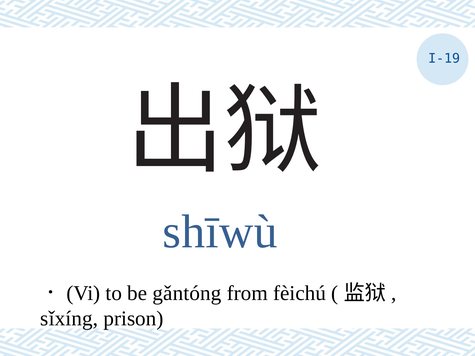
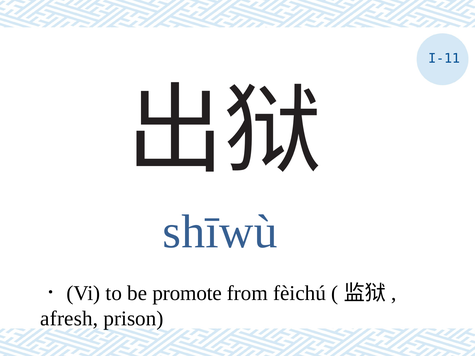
I-19: I-19 -> I-11 (444, 59)
gǎntóng: gǎntóng -> promote (187, 294)
sǐxíng: sǐxíng -> afresh (69, 319)
